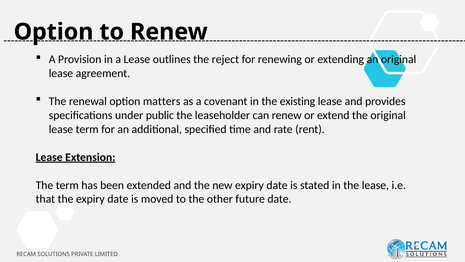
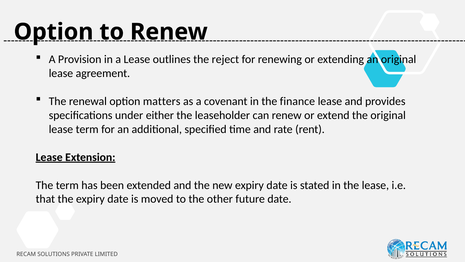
existing: existing -> finance (297, 101)
public: public -> either (160, 115)
